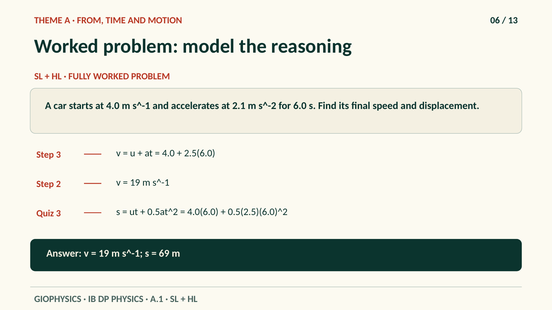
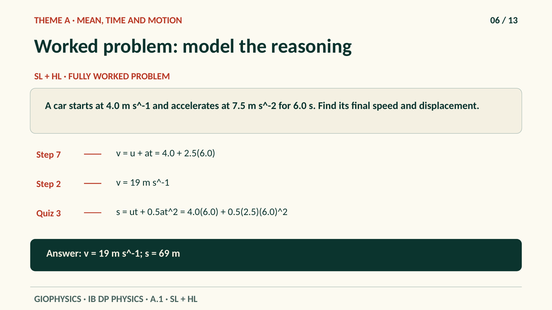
FROM: FROM -> MEAN (90, 20)
2.1: 2.1 -> 7.5 (239, 106)
Step 3: 3 -> 7 (58, 155)
